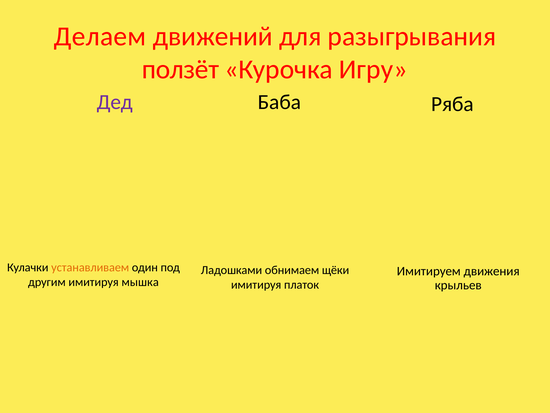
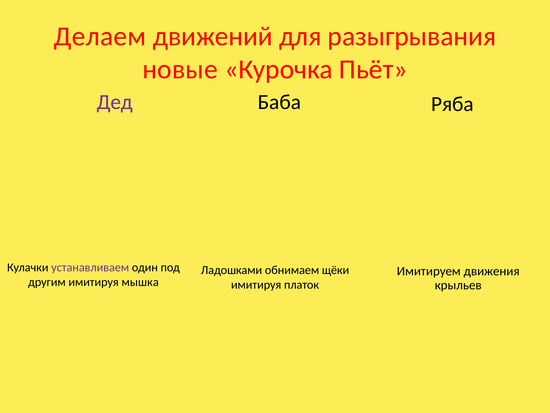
ползёт: ползёт -> новые (180, 69)
Игру: Игру -> Пьёт (373, 69)
устанавливаем colour: orange -> purple (90, 267)
